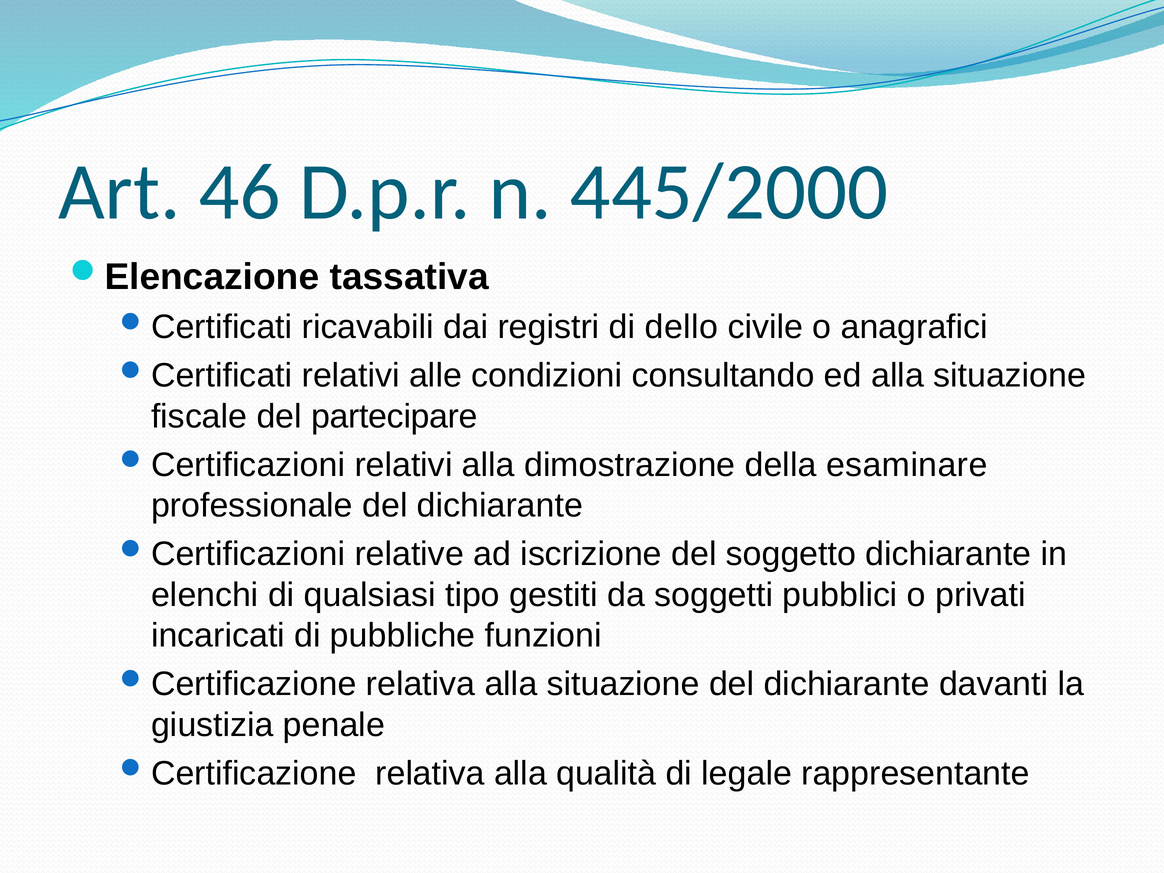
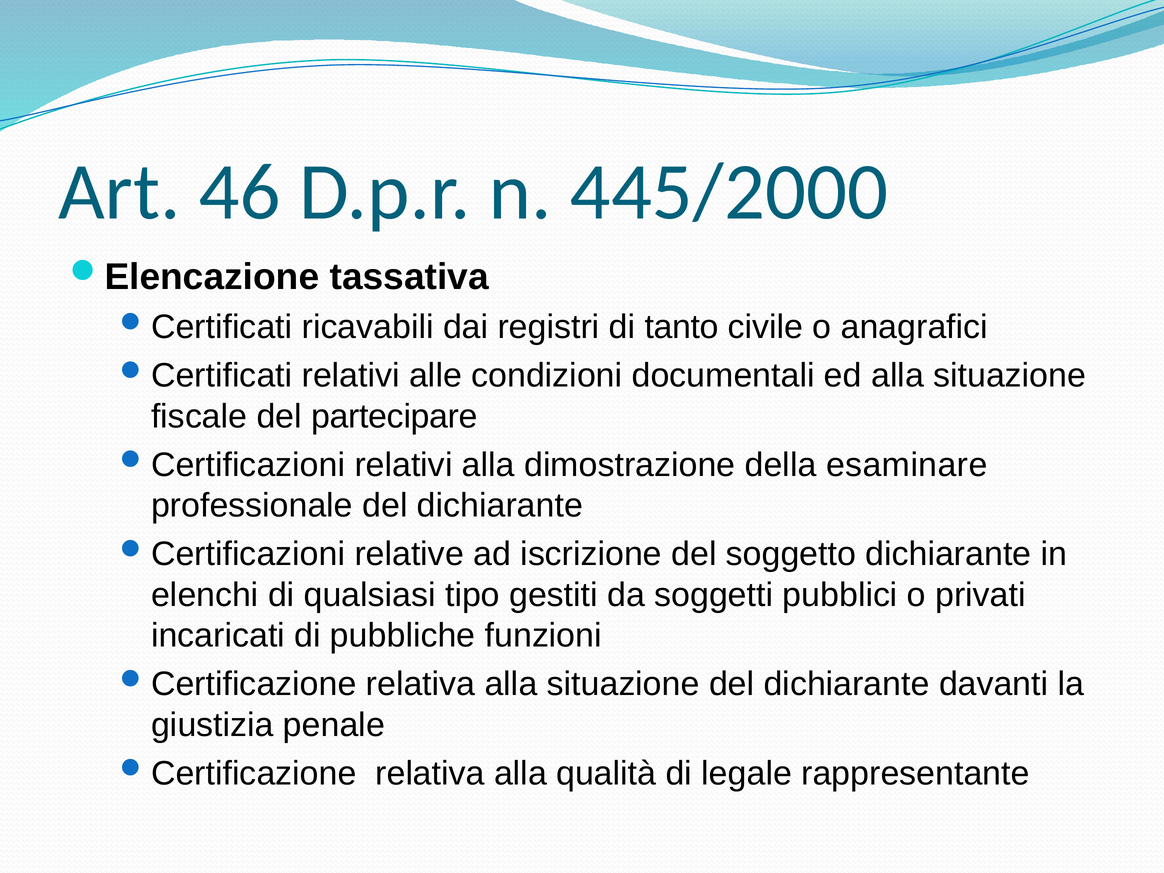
dello: dello -> tanto (682, 327)
consultando: consultando -> documentali (723, 376)
